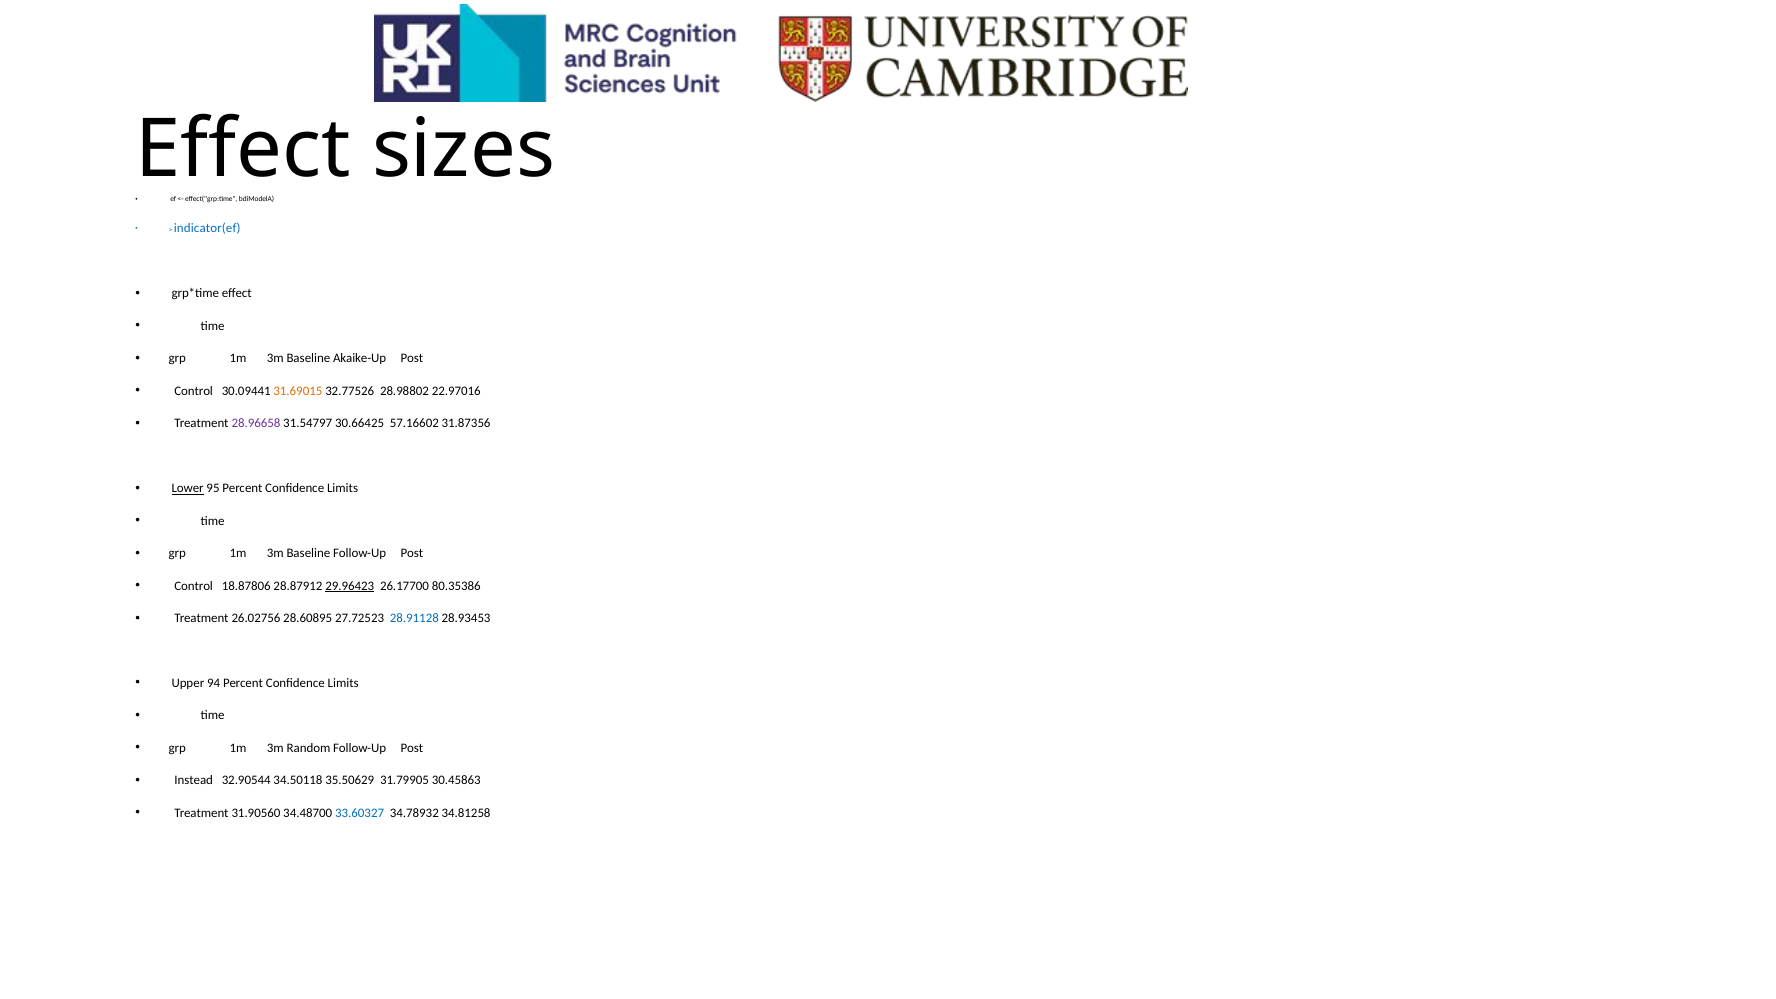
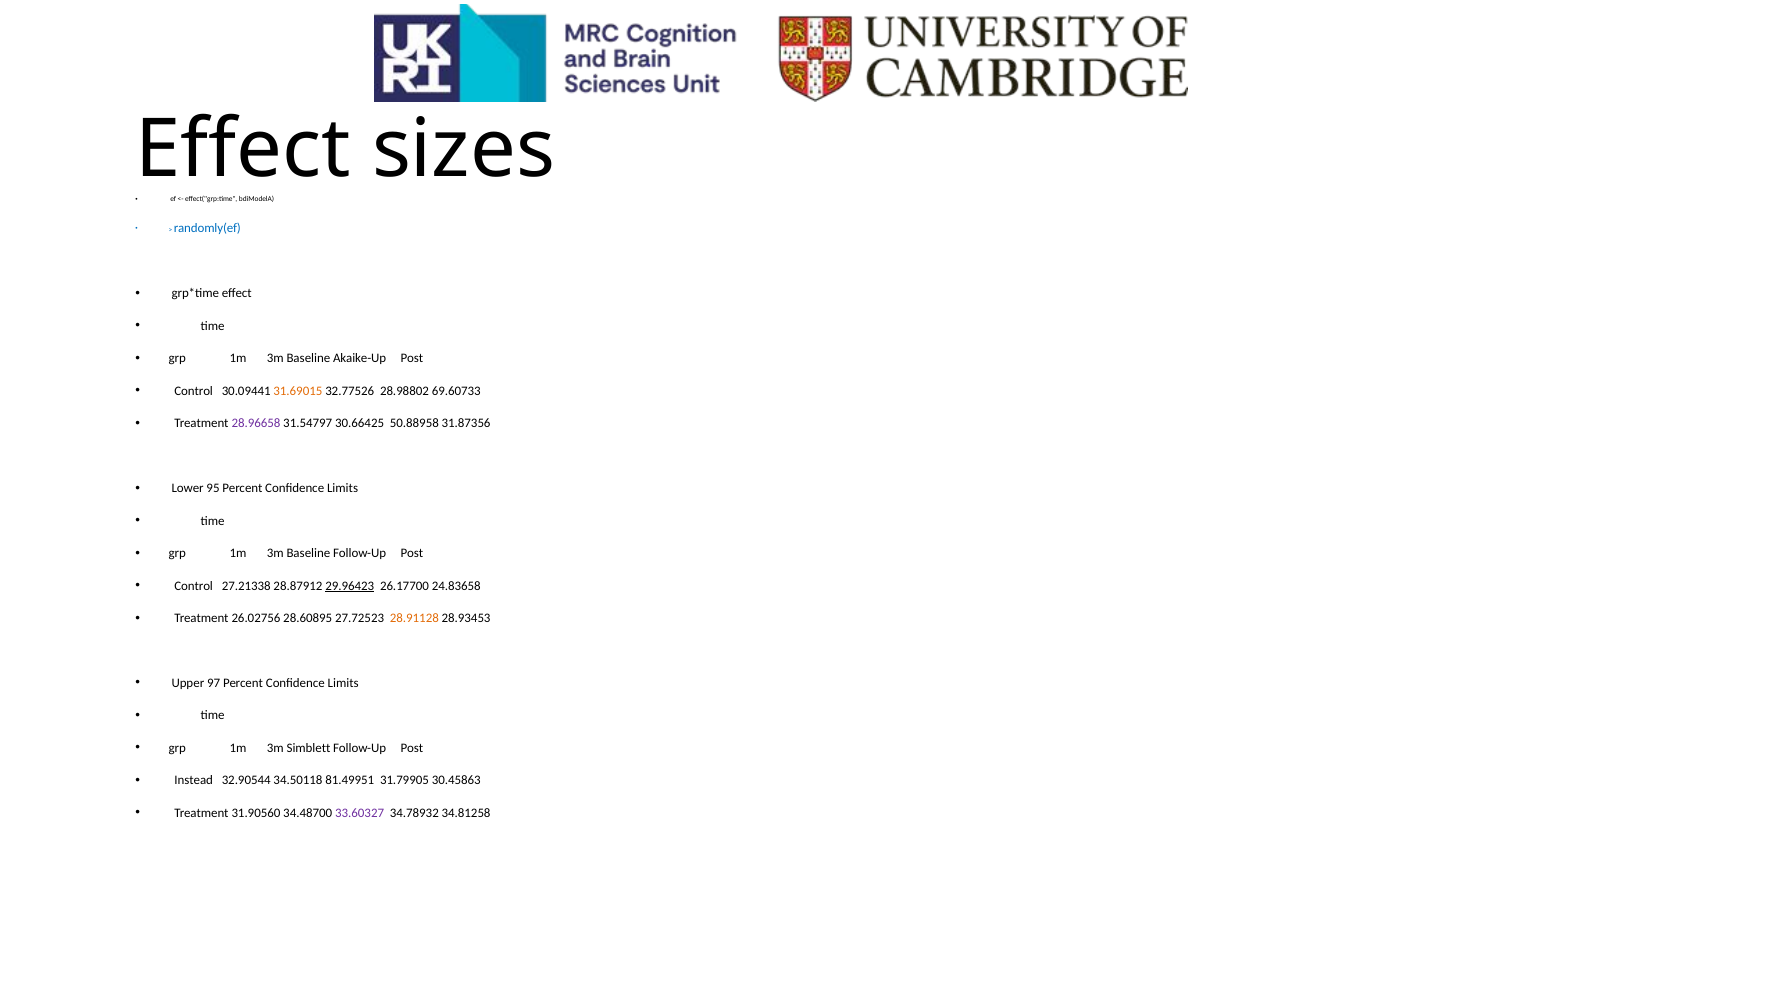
indicator(ef: indicator(ef -> randomly(ef (207, 229)
22.97016: 22.97016 -> 69.60733 (456, 391)
57.16602: 57.16602 -> 50.88958 (414, 423)
Lower underline: present -> none (188, 488)
18.87806: 18.87806 -> 27.21338 (246, 586)
80.35386: 80.35386 -> 24.83658 (456, 586)
28.91128 colour: blue -> orange (414, 618)
94: 94 -> 97 (214, 683)
Random: Random -> Simblett (308, 748)
35.50629: 35.50629 -> 81.49951 (350, 780)
33.60327 colour: blue -> purple (360, 813)
